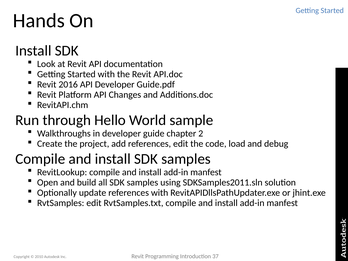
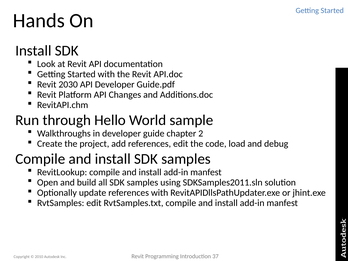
2016: 2016 -> 2030 (68, 85)
